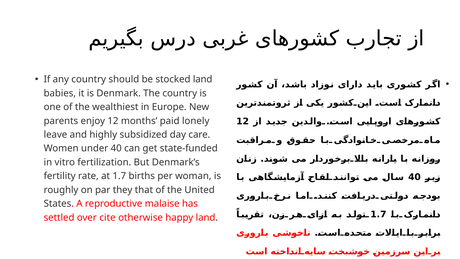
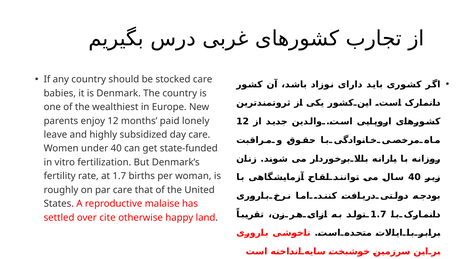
stocked land: land -> care (203, 79)
par they: they -> care (123, 190)
